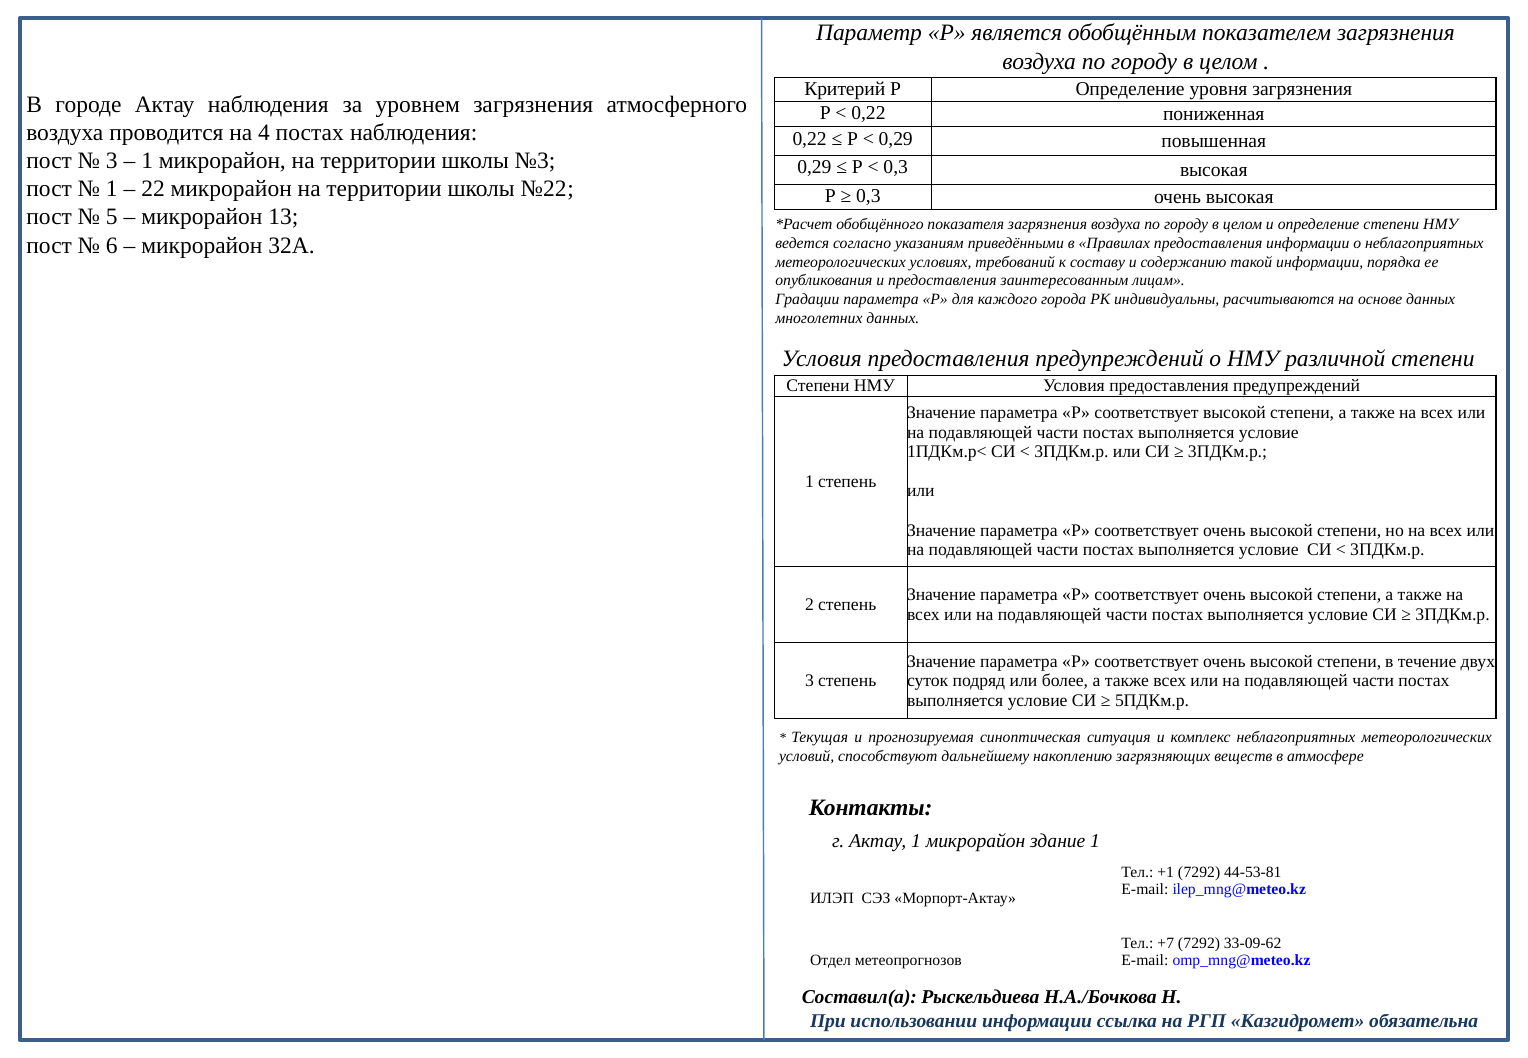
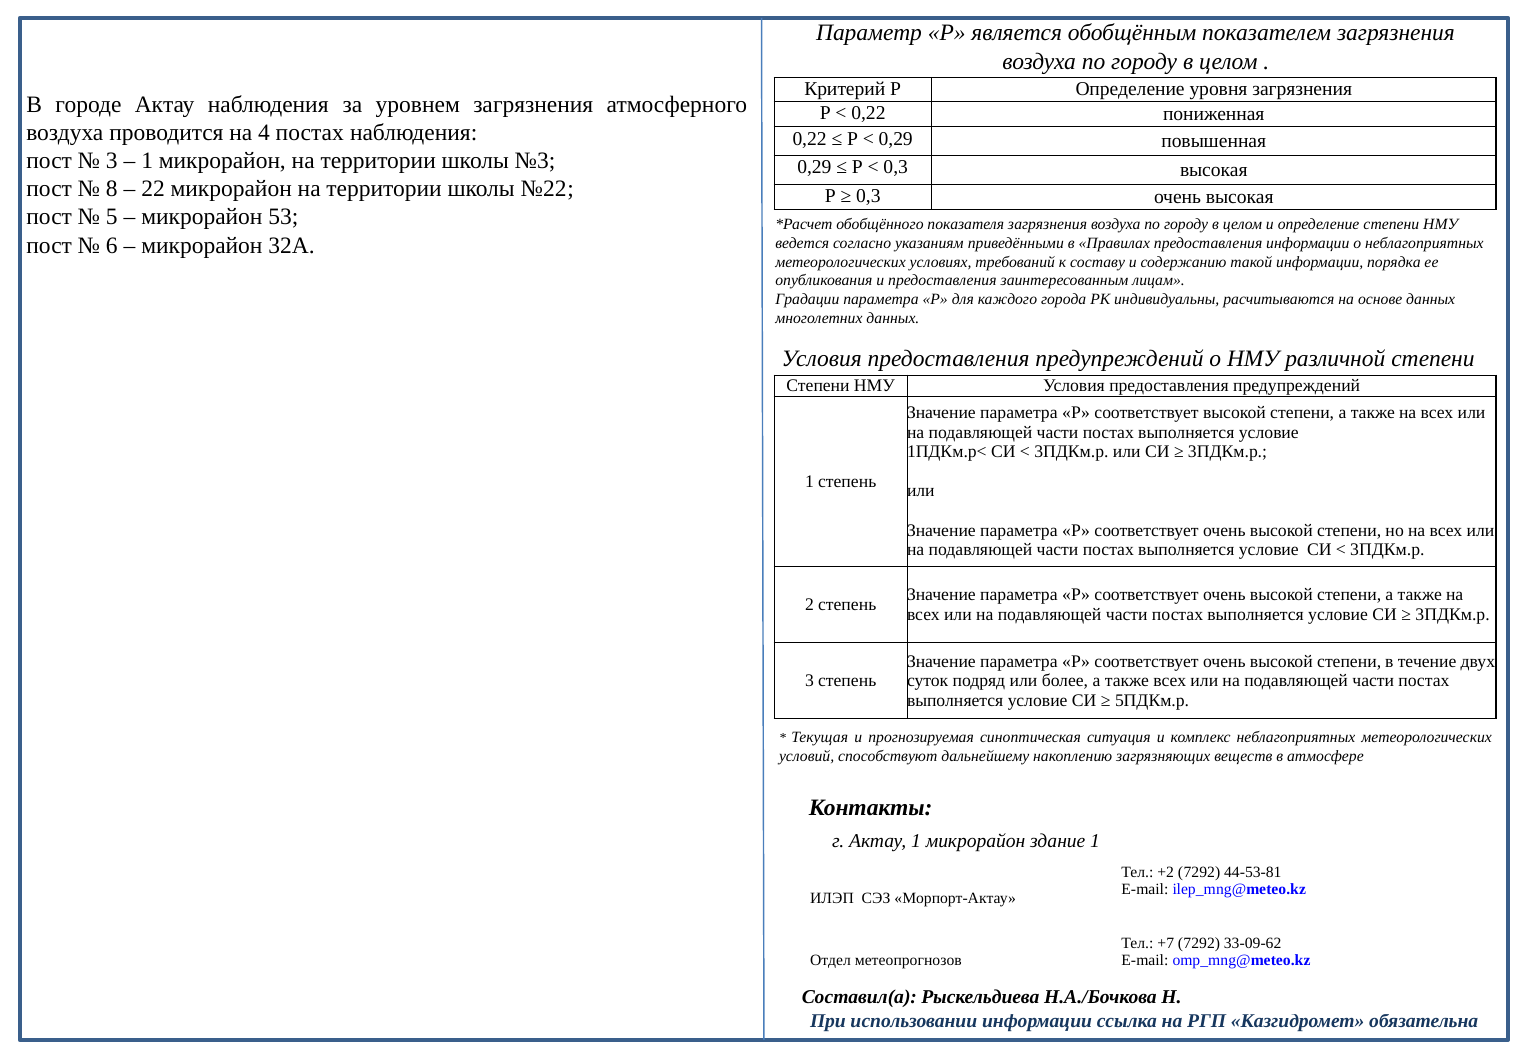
1: 1 -> 8 (112, 189)
13: 13 -> 53 (283, 217)
+1: +1 -> +2 (1166, 872)
